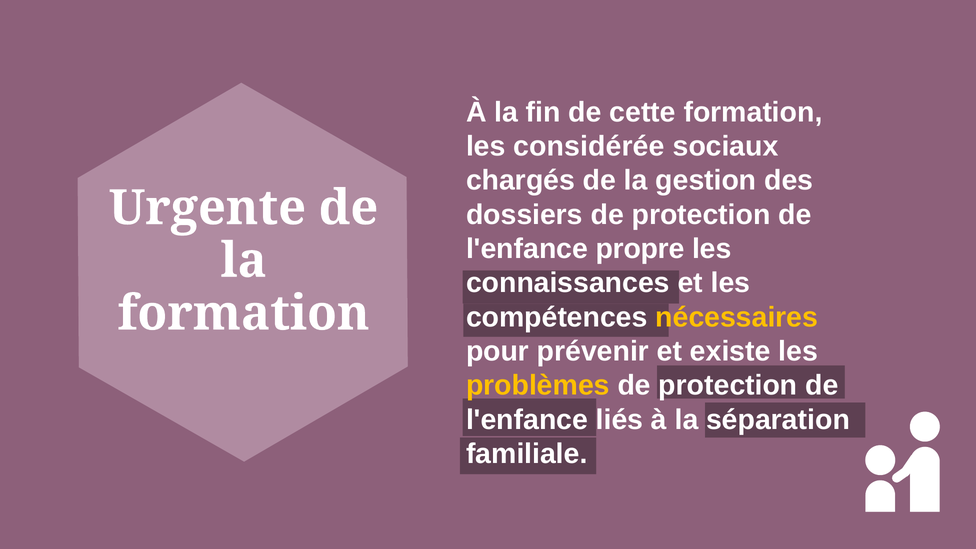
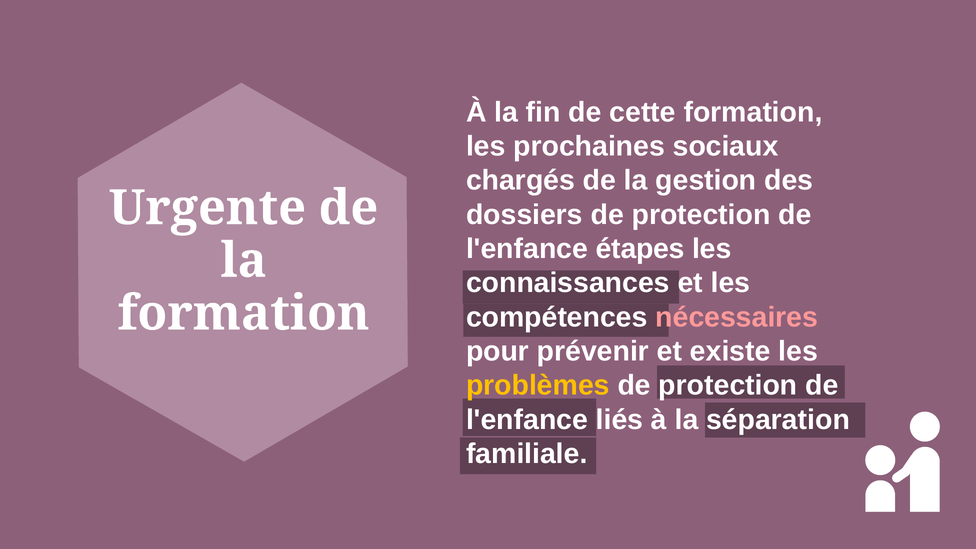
considérée: considérée -> prochaines (589, 146)
propre: propre -> étapes (640, 249)
nécessaires colour: yellow -> pink (737, 317)
